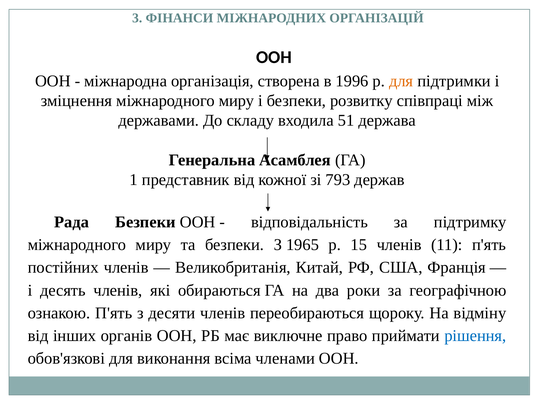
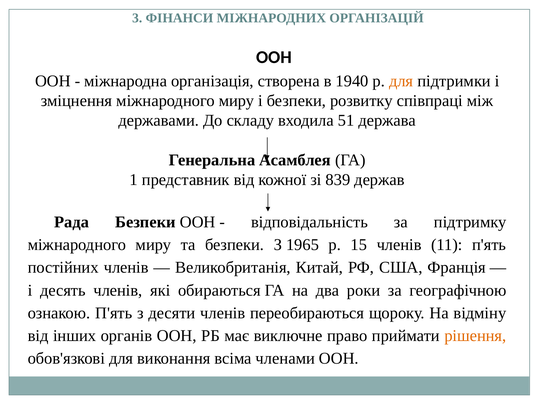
1996: 1996 -> 1940 (352, 81)
793: 793 -> 839 (338, 180)
рішення colour: blue -> orange (475, 336)
